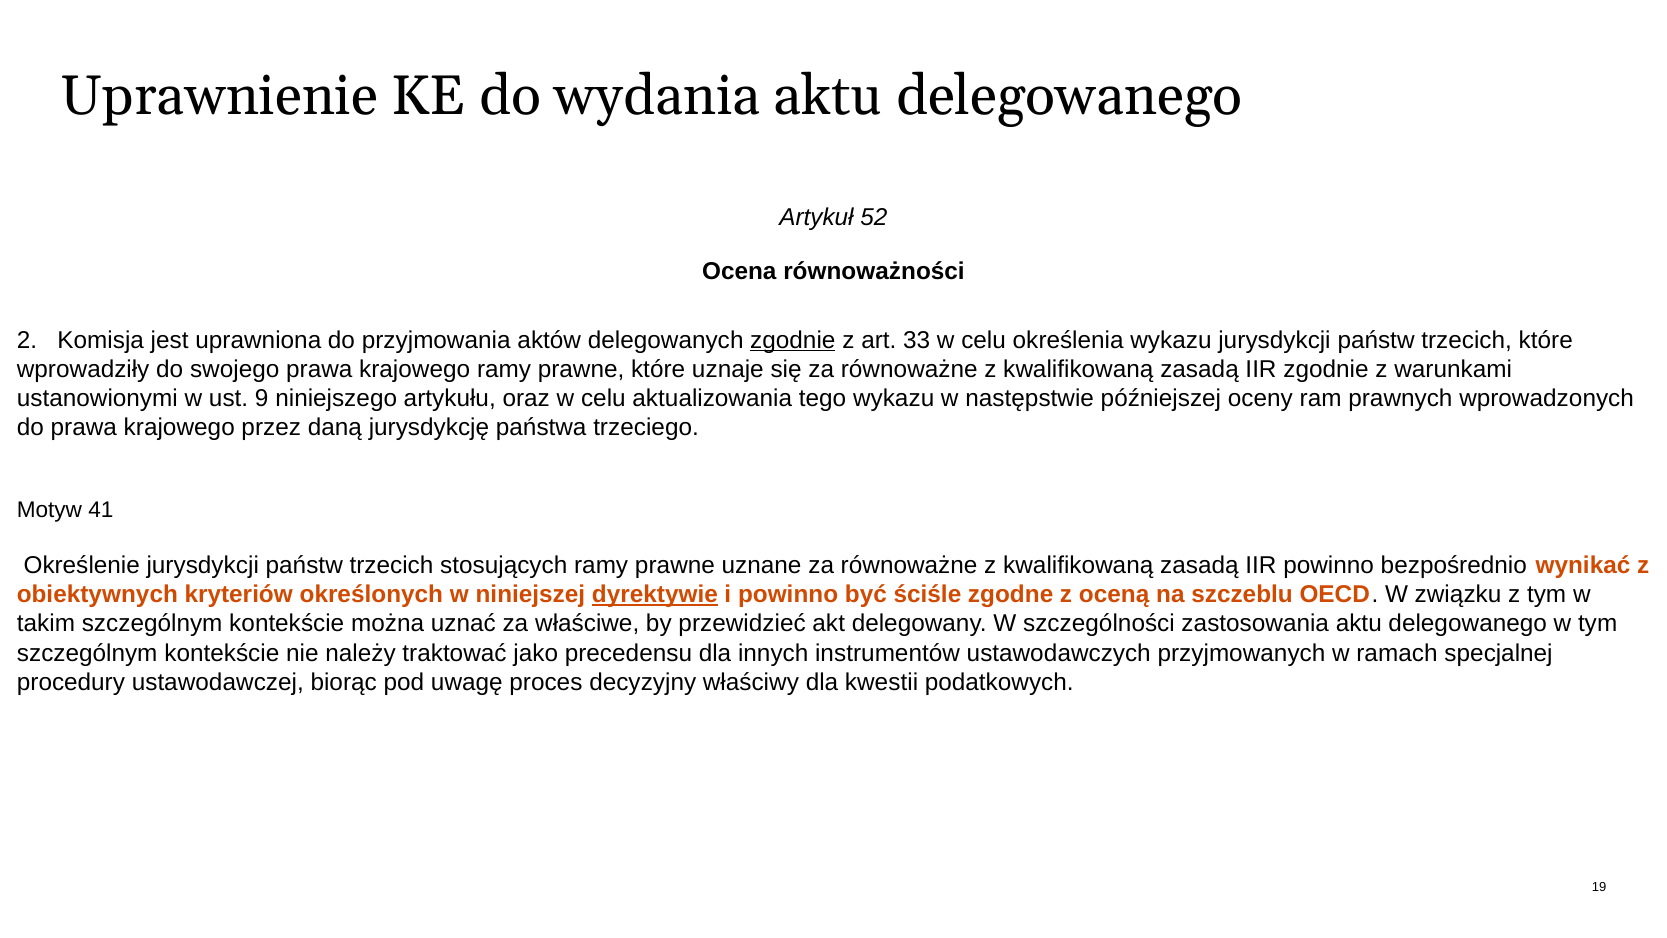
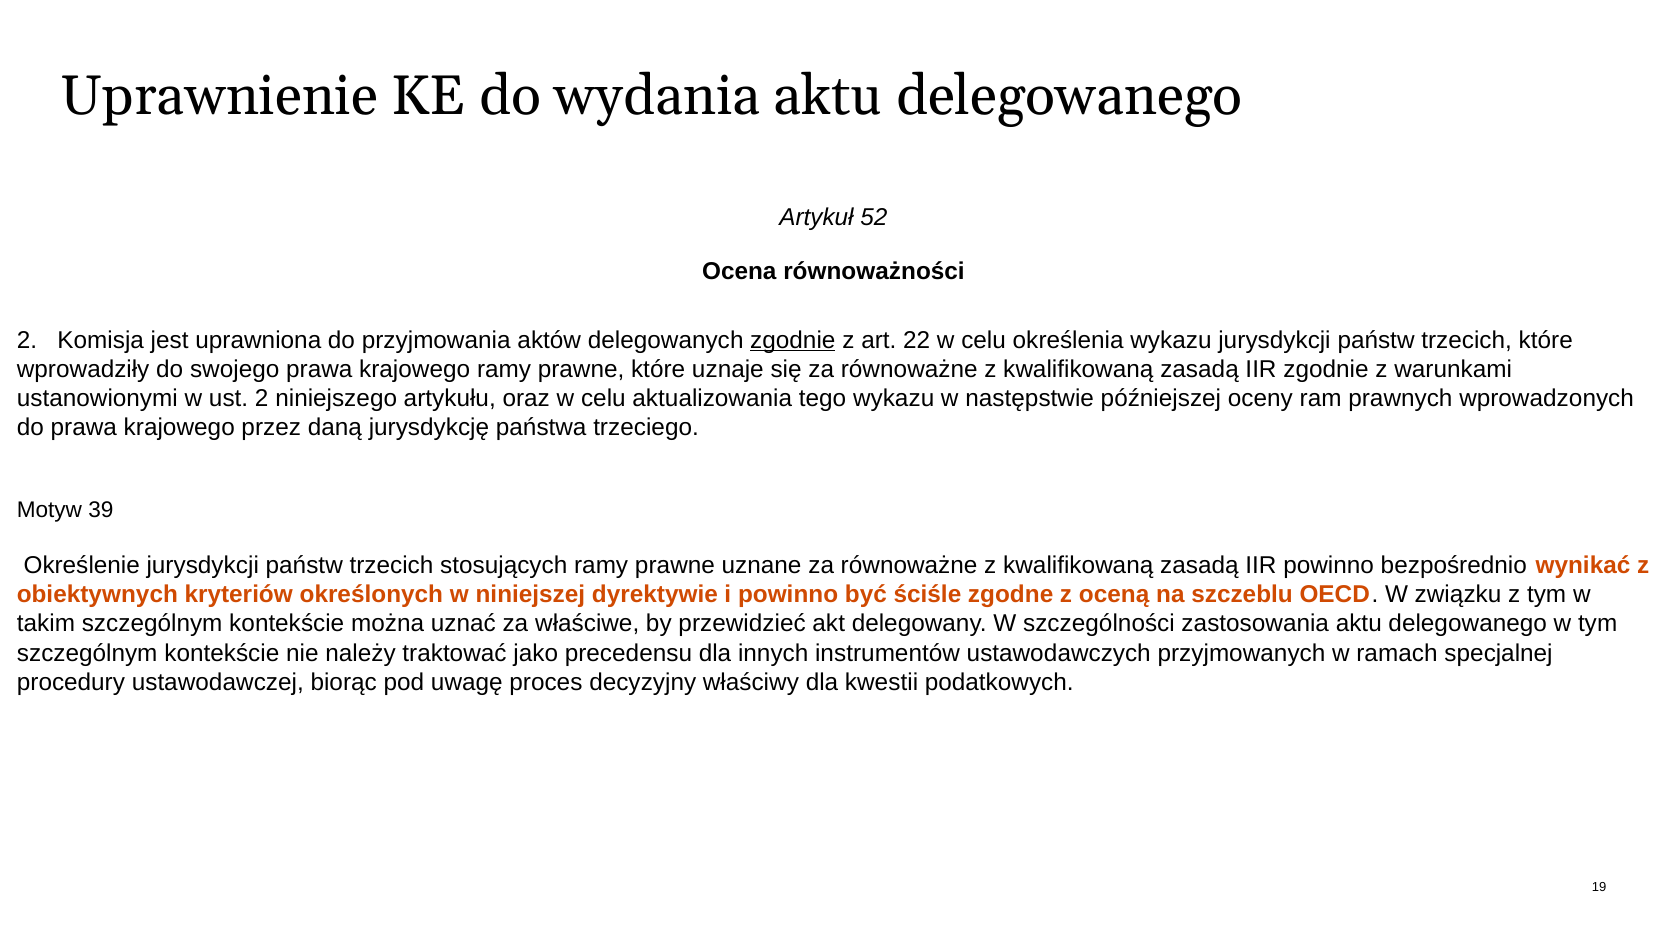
33: 33 -> 22 (917, 340)
ust 9: 9 -> 2 (262, 398)
41: 41 -> 39 (101, 510)
dyrektywie underline: present -> none (655, 595)
